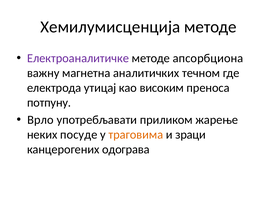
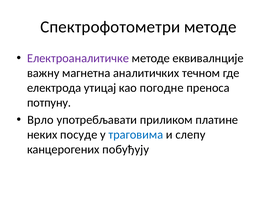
Хемилумисценција: Хемилумисценција -> Спектрофотометри (110, 27)
апсорбциона: апсорбциона -> еквивалнције (208, 58)
високим: високим -> погодне (162, 88)
жарење: жарење -> платине (217, 120)
траговима colour: orange -> blue (136, 135)
зраци: зраци -> слепу (190, 135)
одограва: одограва -> побуђују (126, 149)
